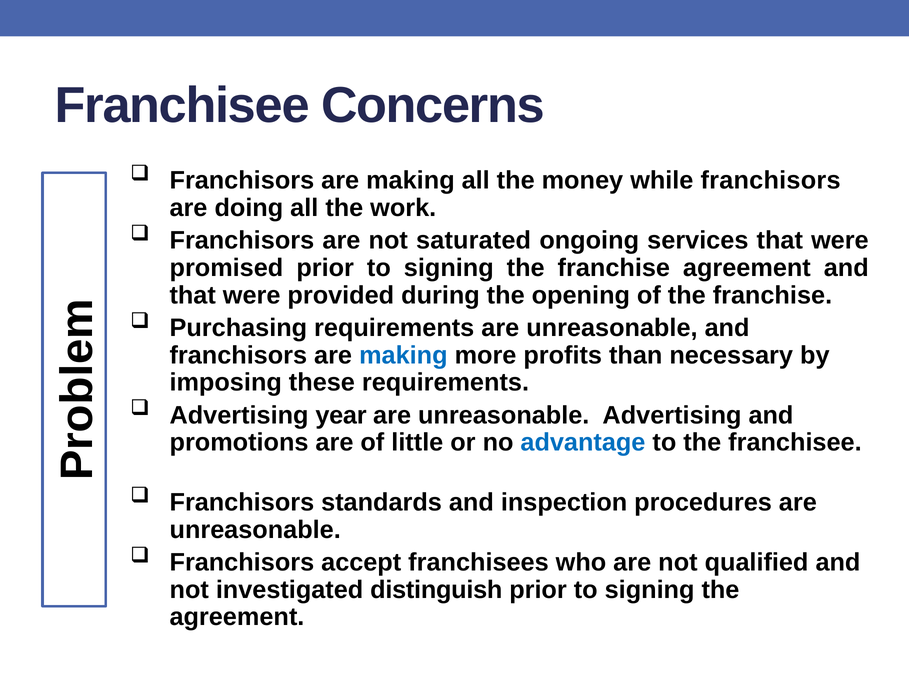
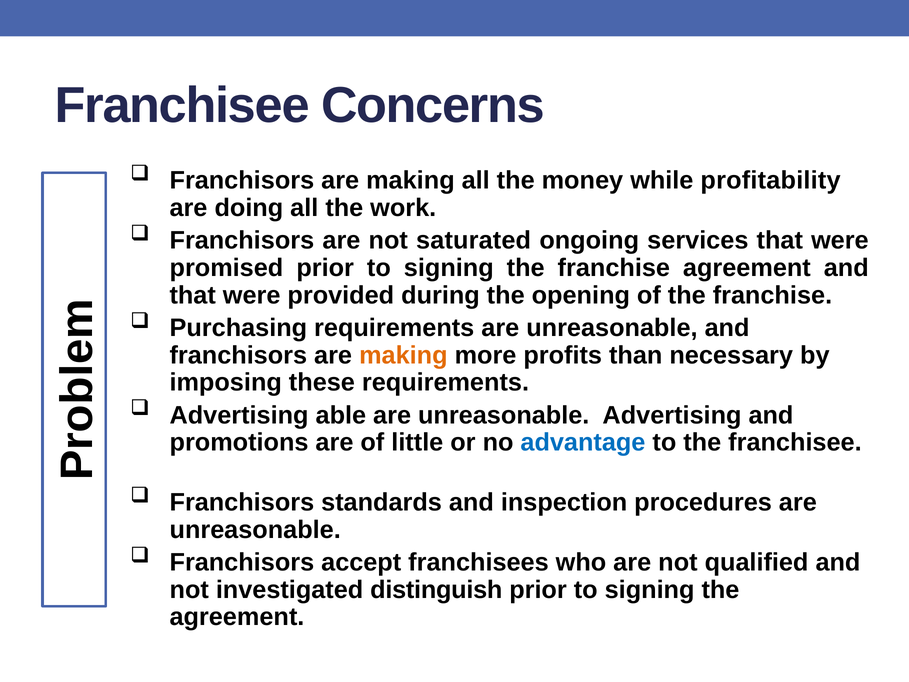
while franchisors: franchisors -> profitability (771, 181)
making colour: blue -> orange (403, 355)
year: year -> able (341, 415)
